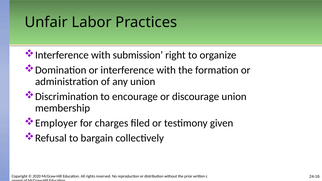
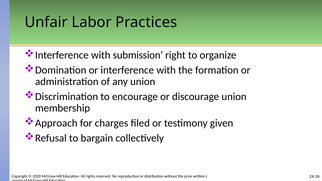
Employer: Employer -> Approach (56, 123)
